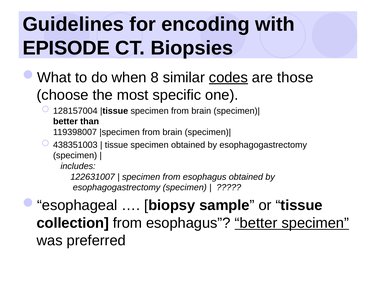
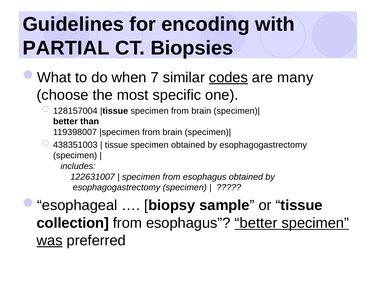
EPISODE: EPISODE -> PARTIAL (66, 48)
8: 8 -> 7 (155, 77)
those: those -> many (295, 77)
was underline: none -> present (50, 240)
